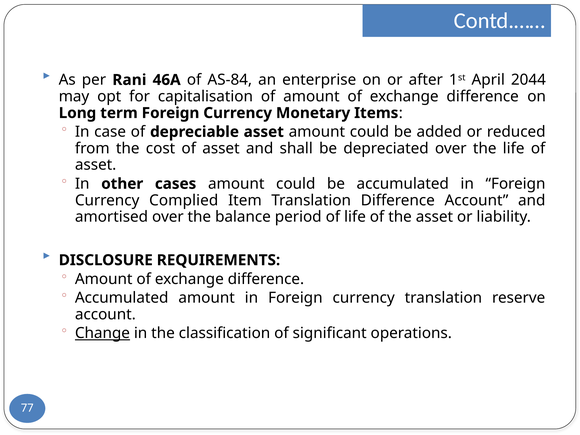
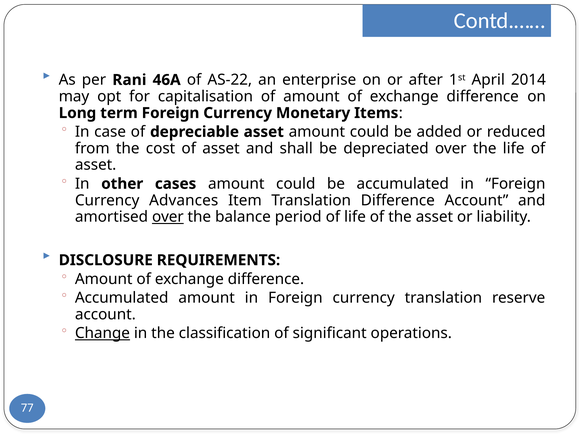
AS-84: AS-84 -> AS-22 (230, 80)
2044: 2044 -> 2014 (528, 80)
Complied: Complied -> Advances (184, 200)
over underline: none -> present (168, 217)
